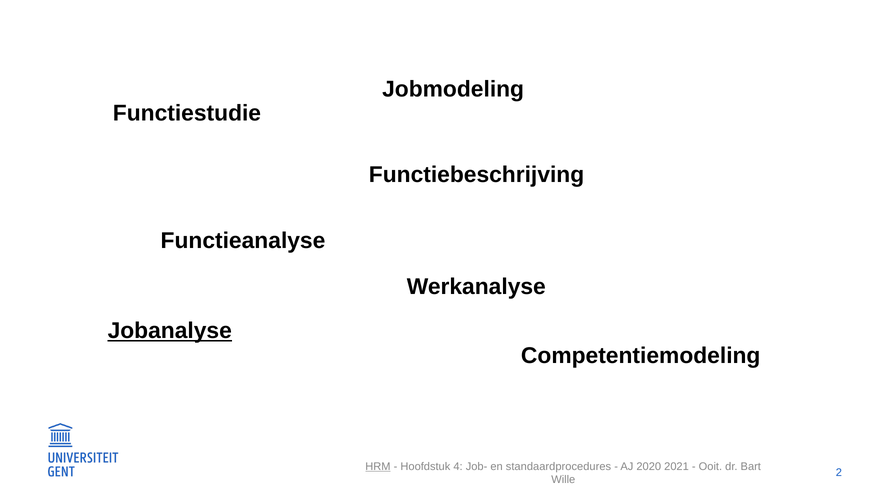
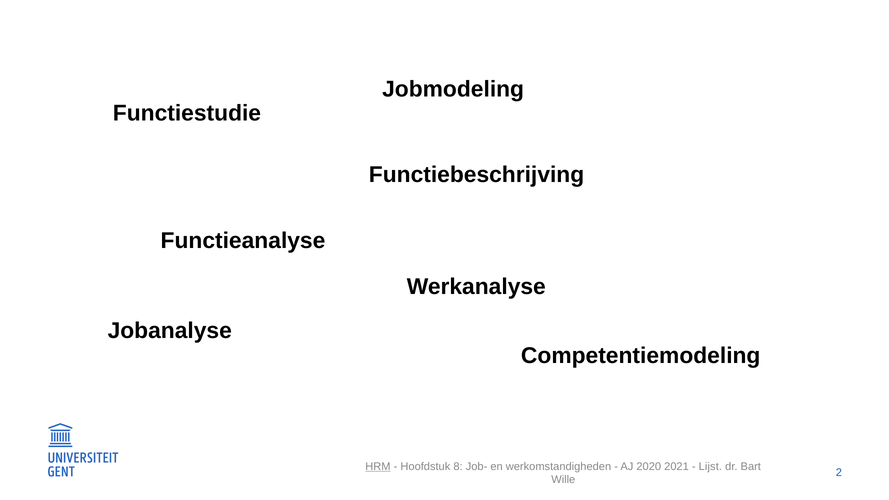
Jobanalyse underline: present -> none (170, 331)
4: 4 -> 8 (458, 467)
standaardprocedures: standaardprocedures -> werkomstandigheden (558, 467)
Ooit: Ooit -> Lijst (710, 467)
